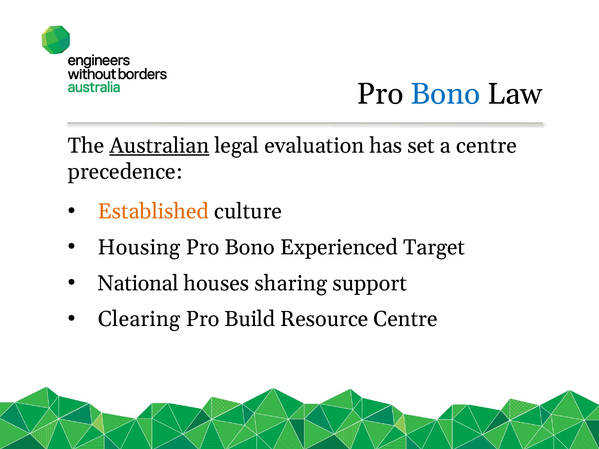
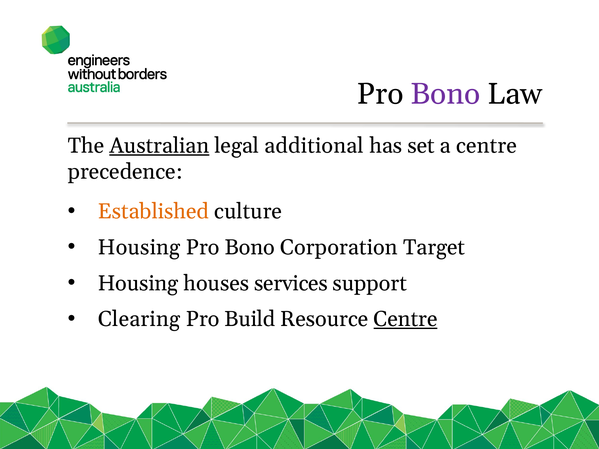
Bono colour: blue -> purple (446, 94)
evaluation: evaluation -> additional (314, 146)
Experienced: Experienced -> Corporation (339, 247)
National: National -> Housing (138, 283)
sharing: sharing -> services (291, 283)
Centre underline: none -> present (406, 319)
